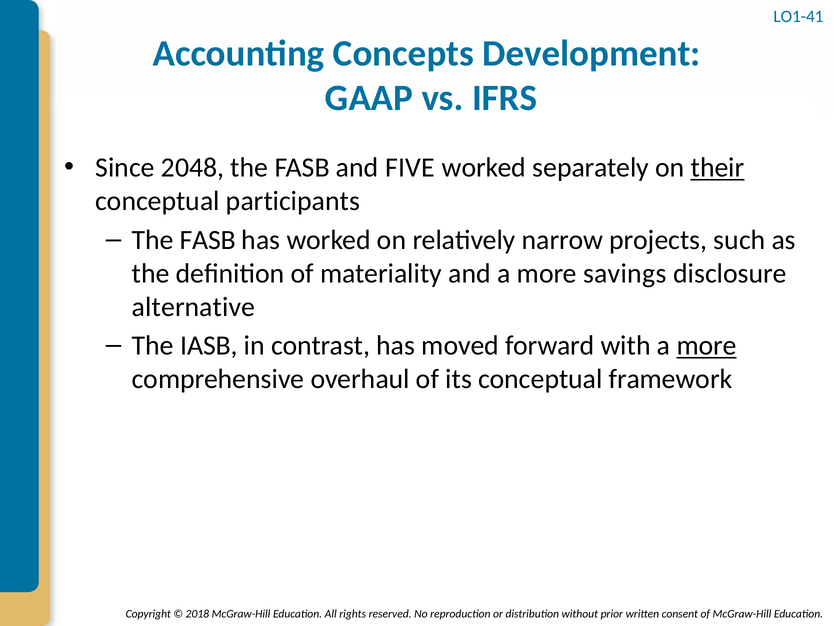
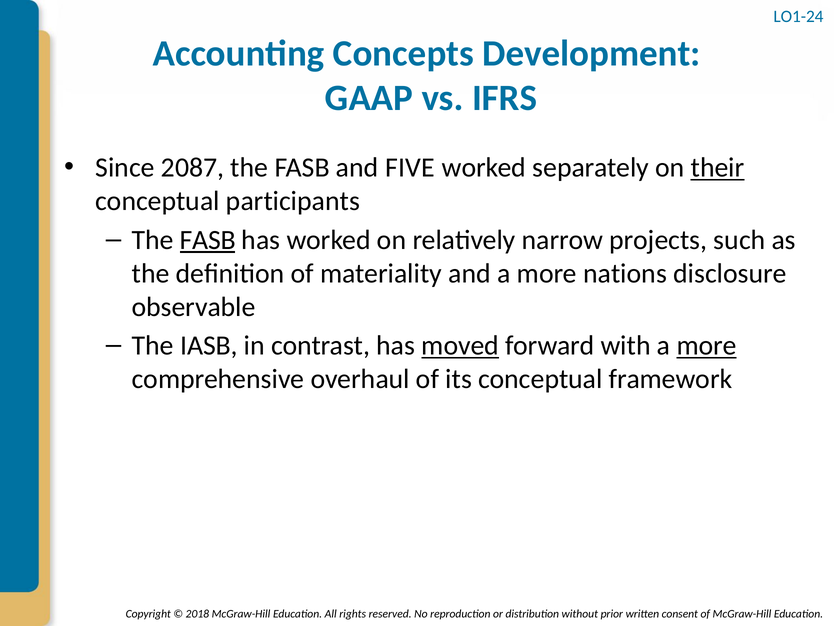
LO1-41: LO1-41 -> LO1-24 (798, 16)
2048: 2048 -> 2087 (193, 168)
FASB underline: none -> present (208, 240)
savings: savings -> nations (625, 273)
alternative: alternative -> observable (194, 307)
moved underline: none -> present (460, 346)
